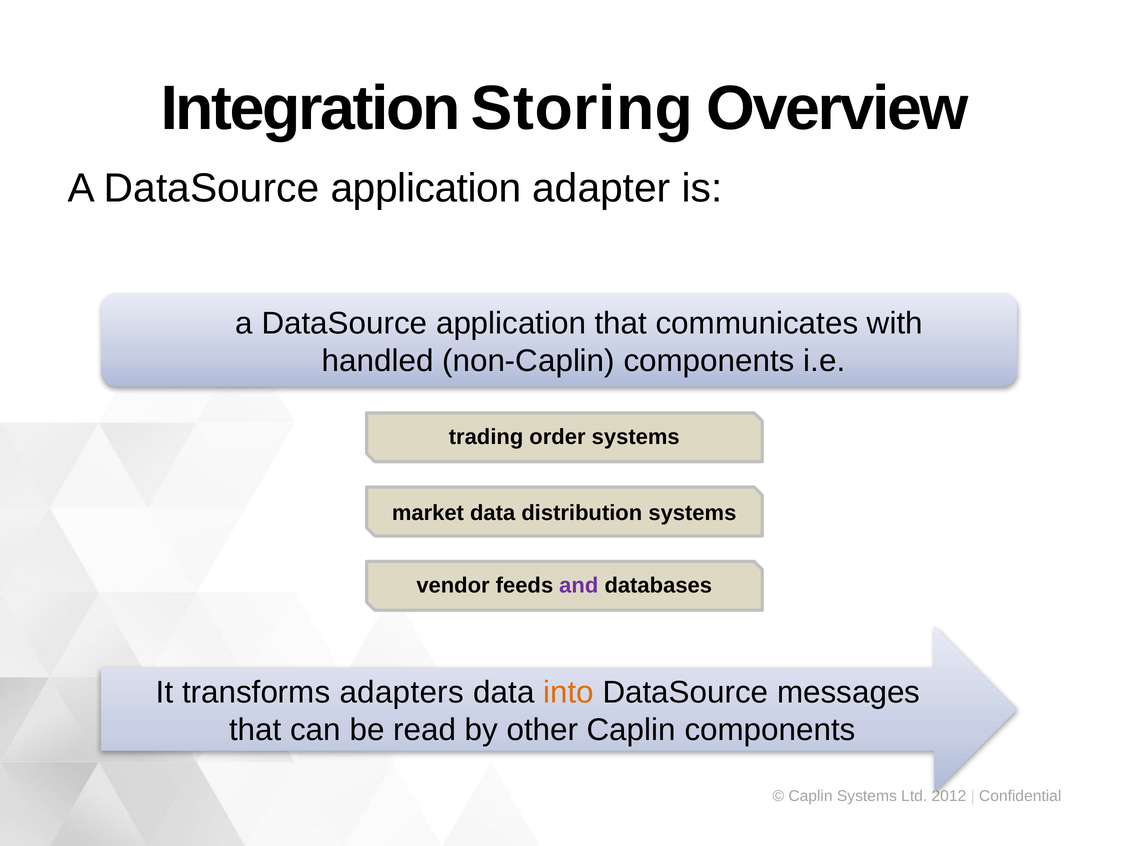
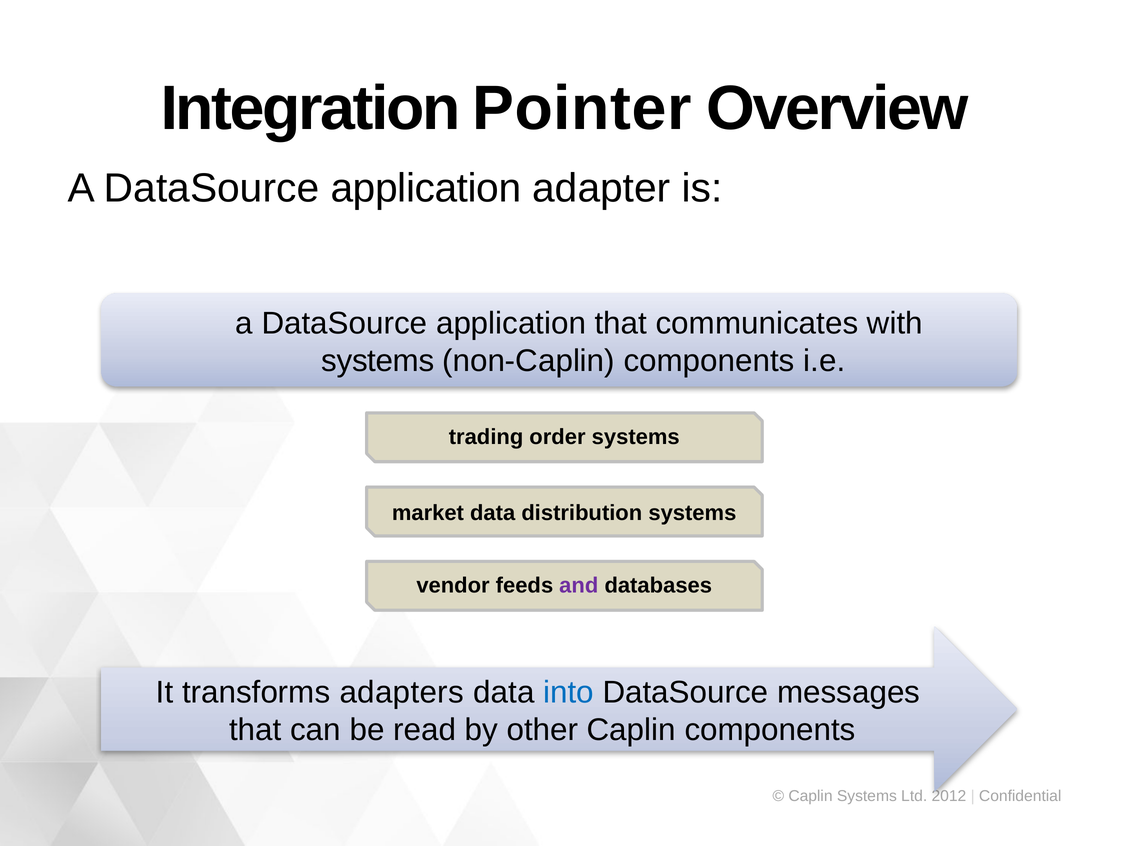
Storing: Storing -> Pointer (582, 109)
handled: handled -> systems (378, 361)
into colour: orange -> blue (568, 693)
